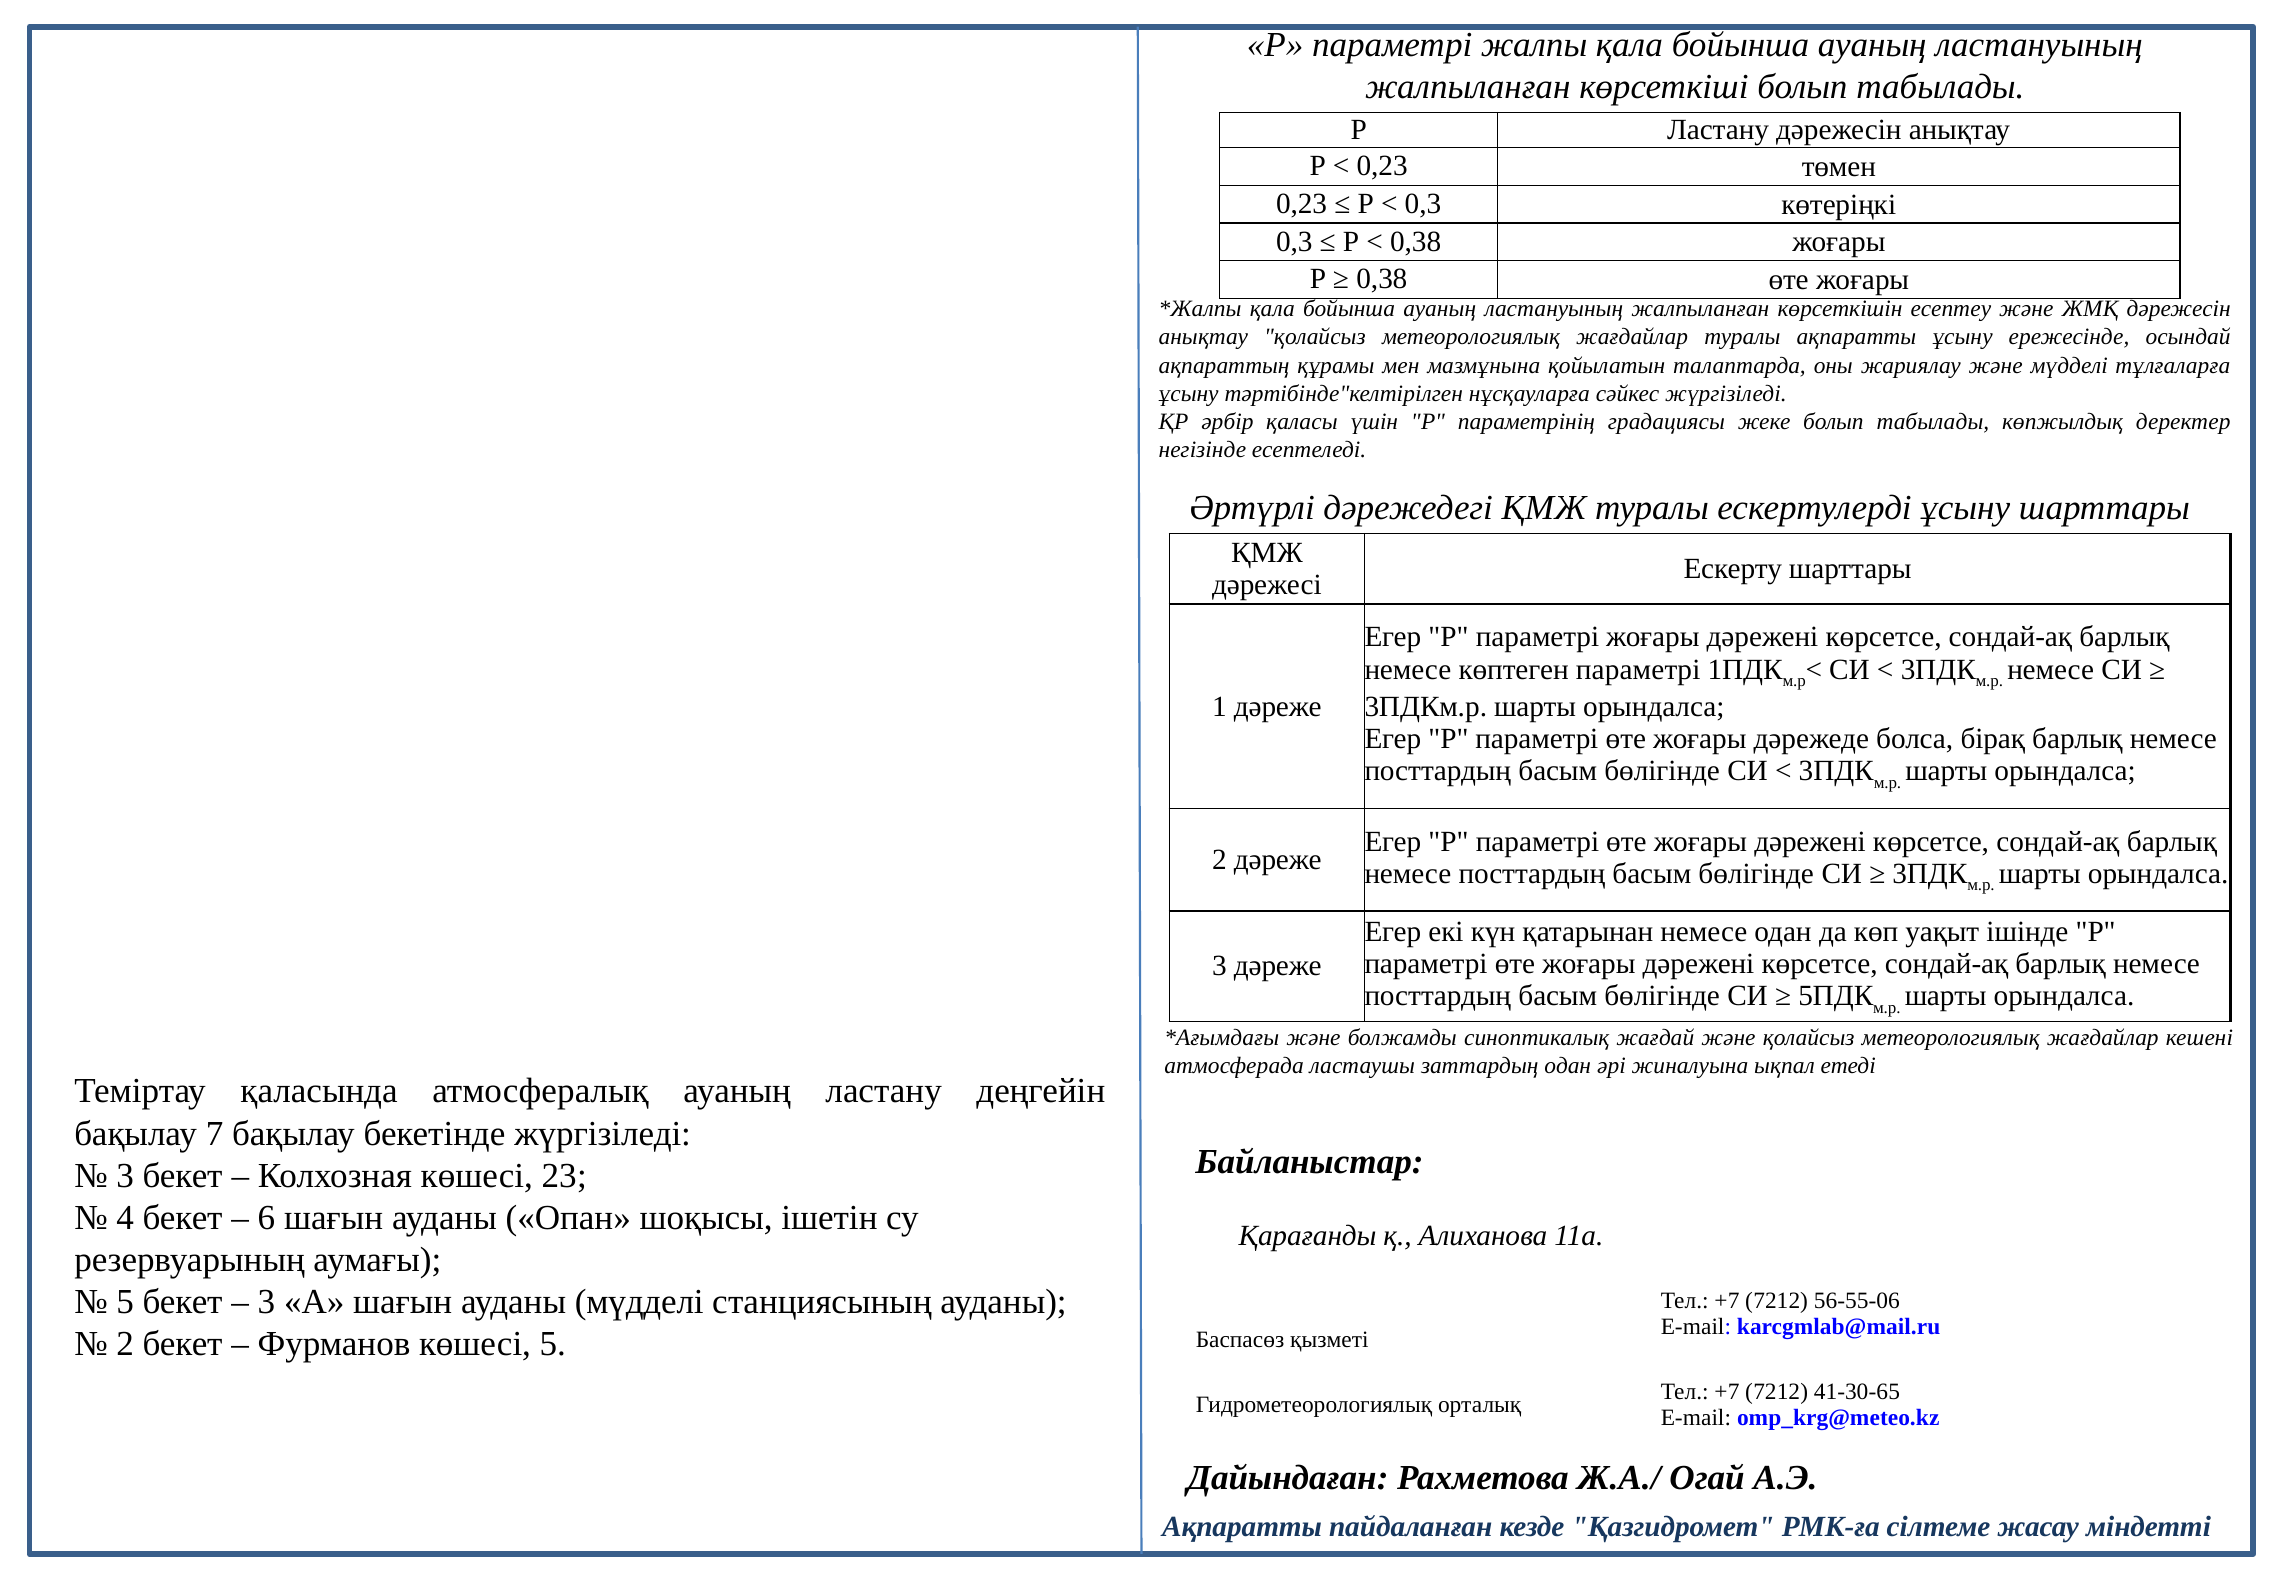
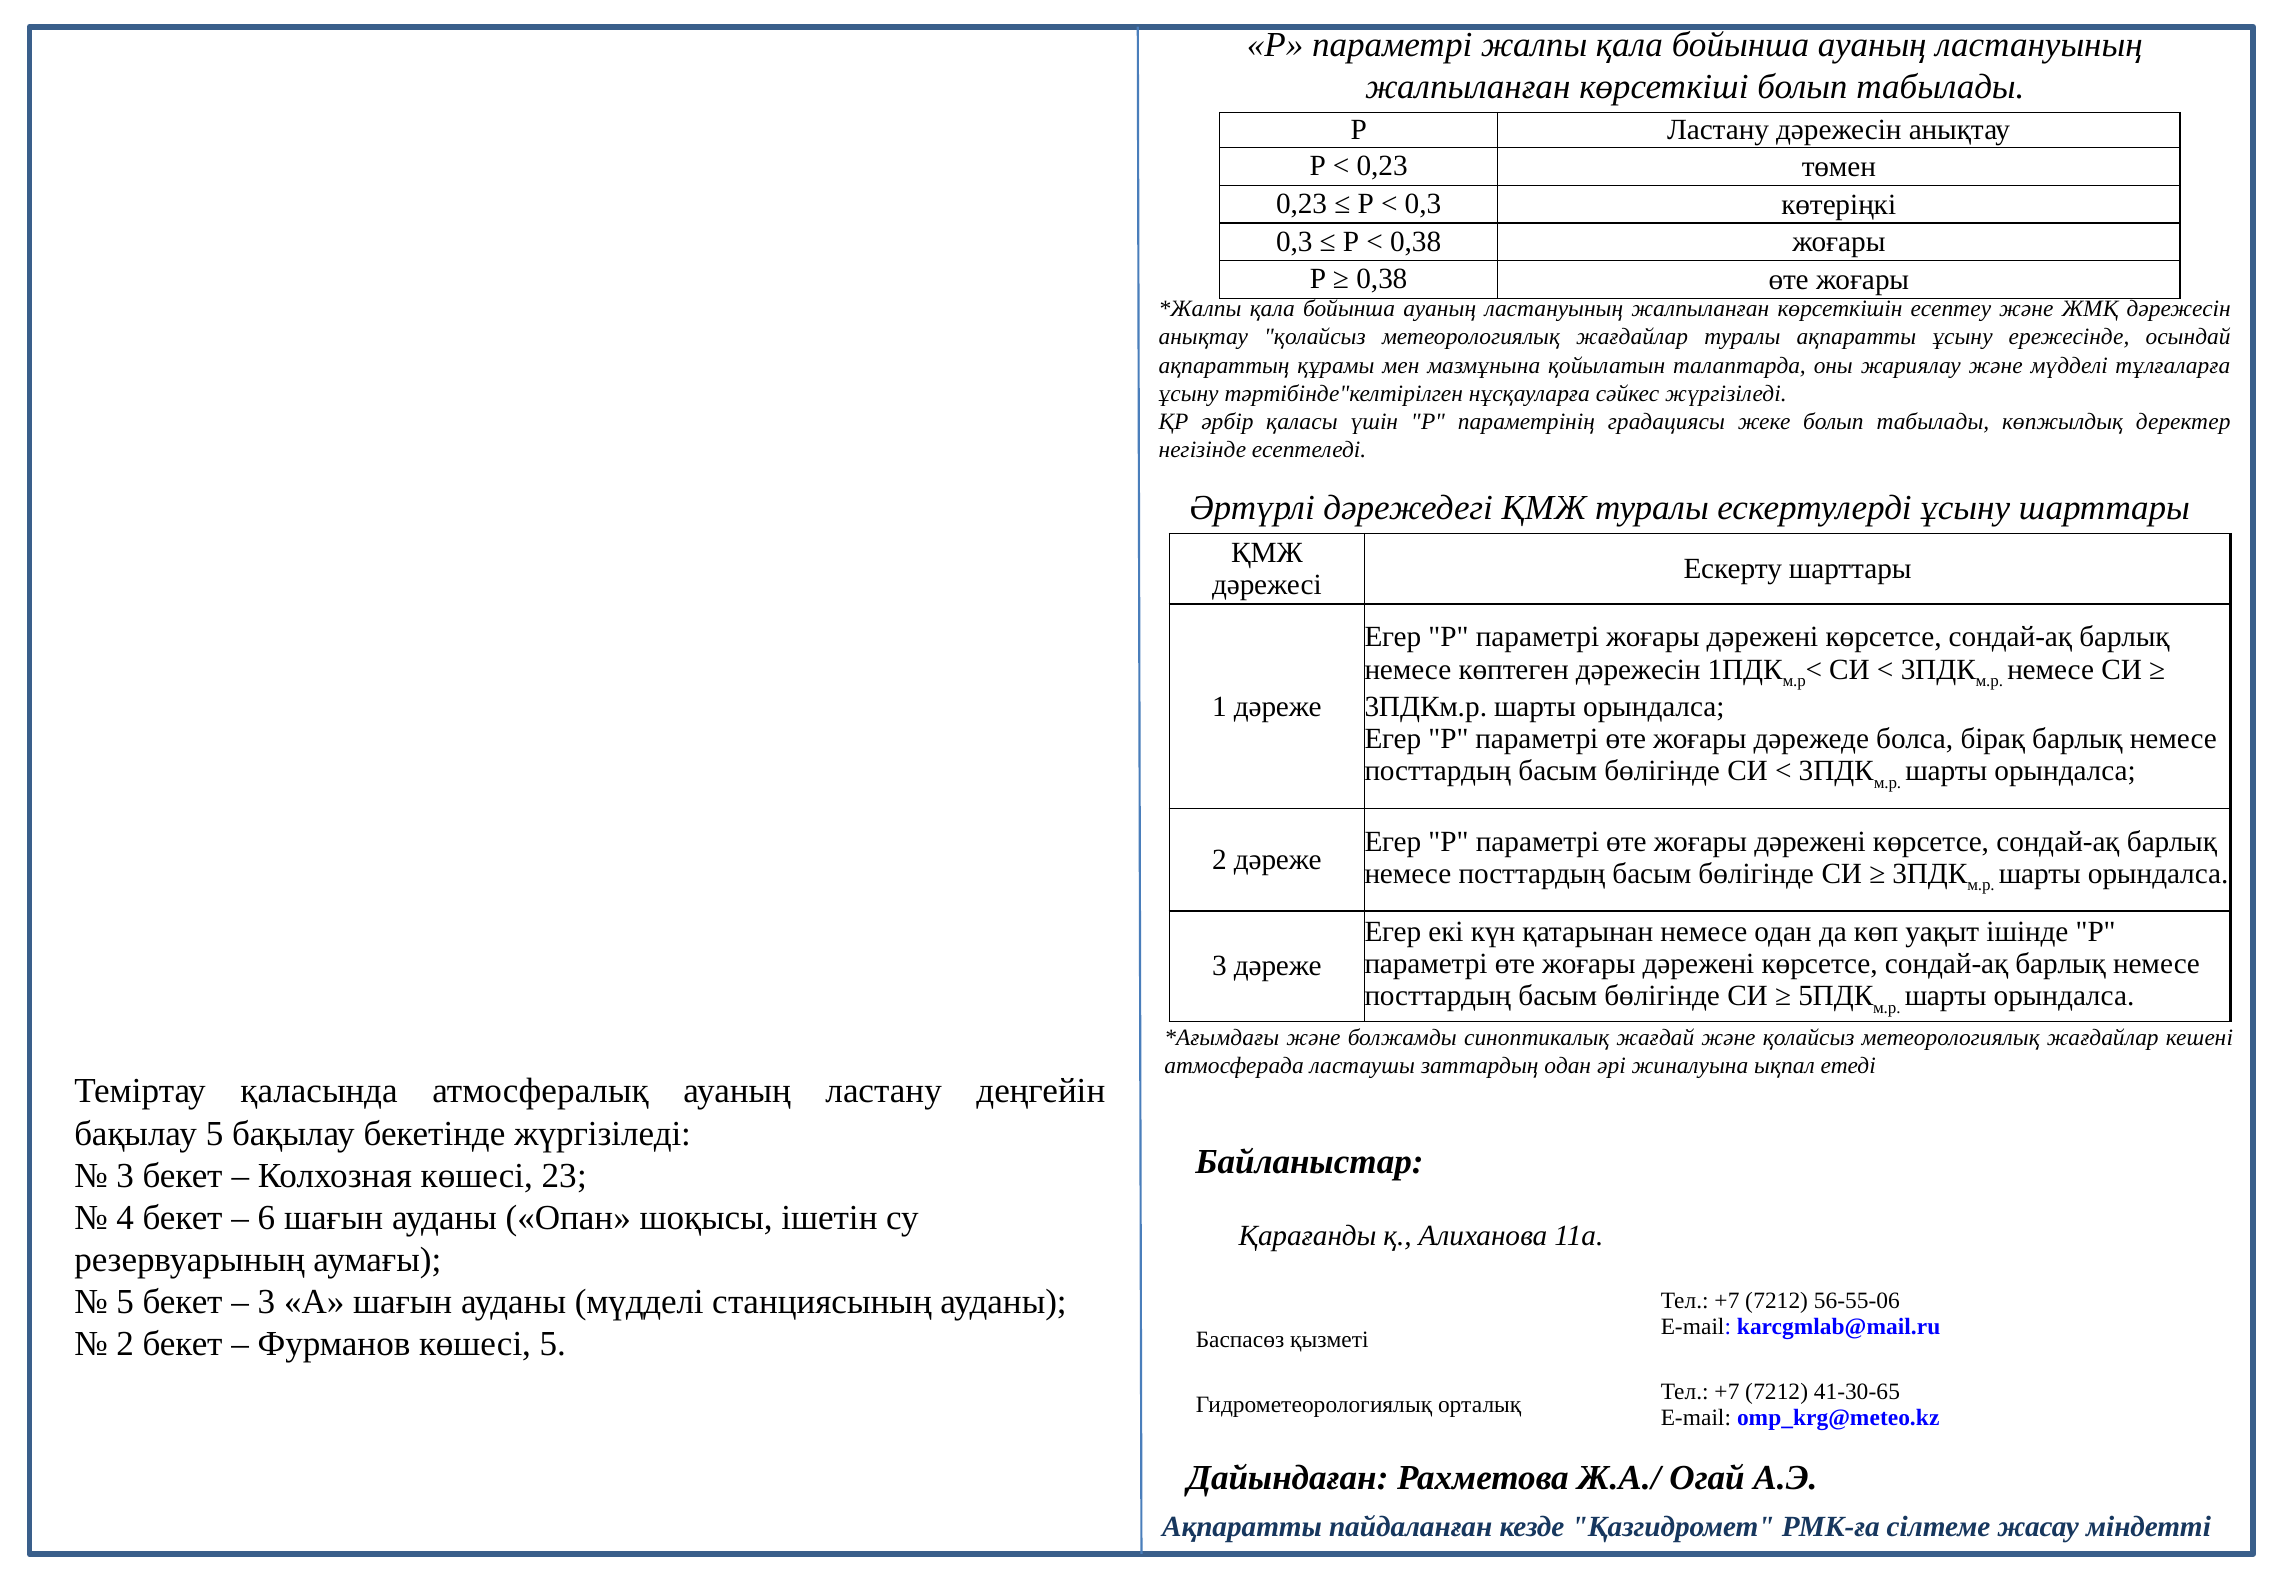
көптеген параметрі: параметрі -> дәрежесін (1638, 669)
бақылау 7: 7 -> 5 (215, 1133)
